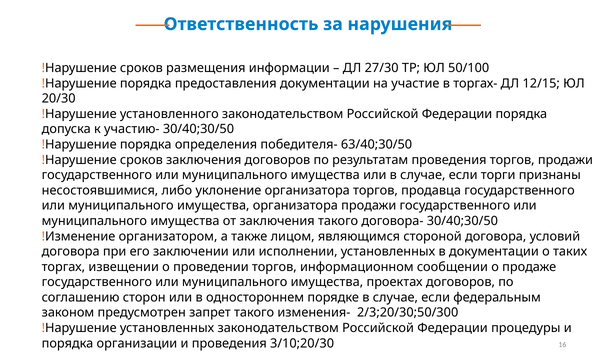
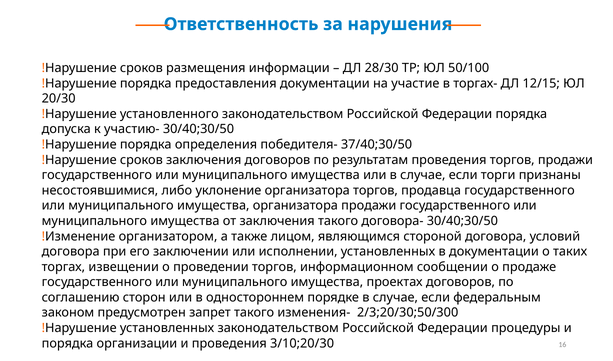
27/30: 27/30 -> 28/30 (382, 68)
63/40;30/50: 63/40;30/50 -> 37/40;30/50 (377, 144)
